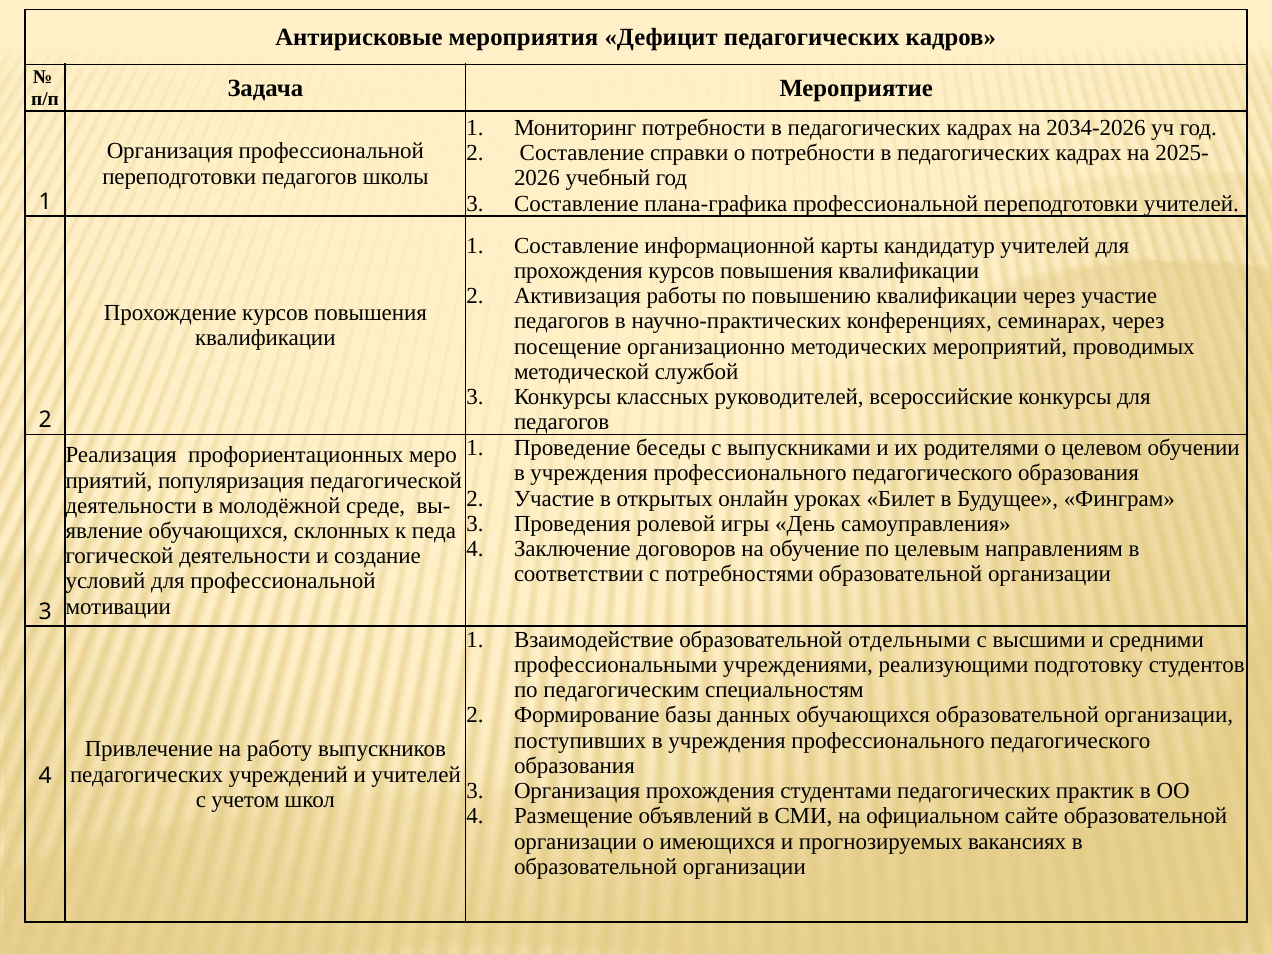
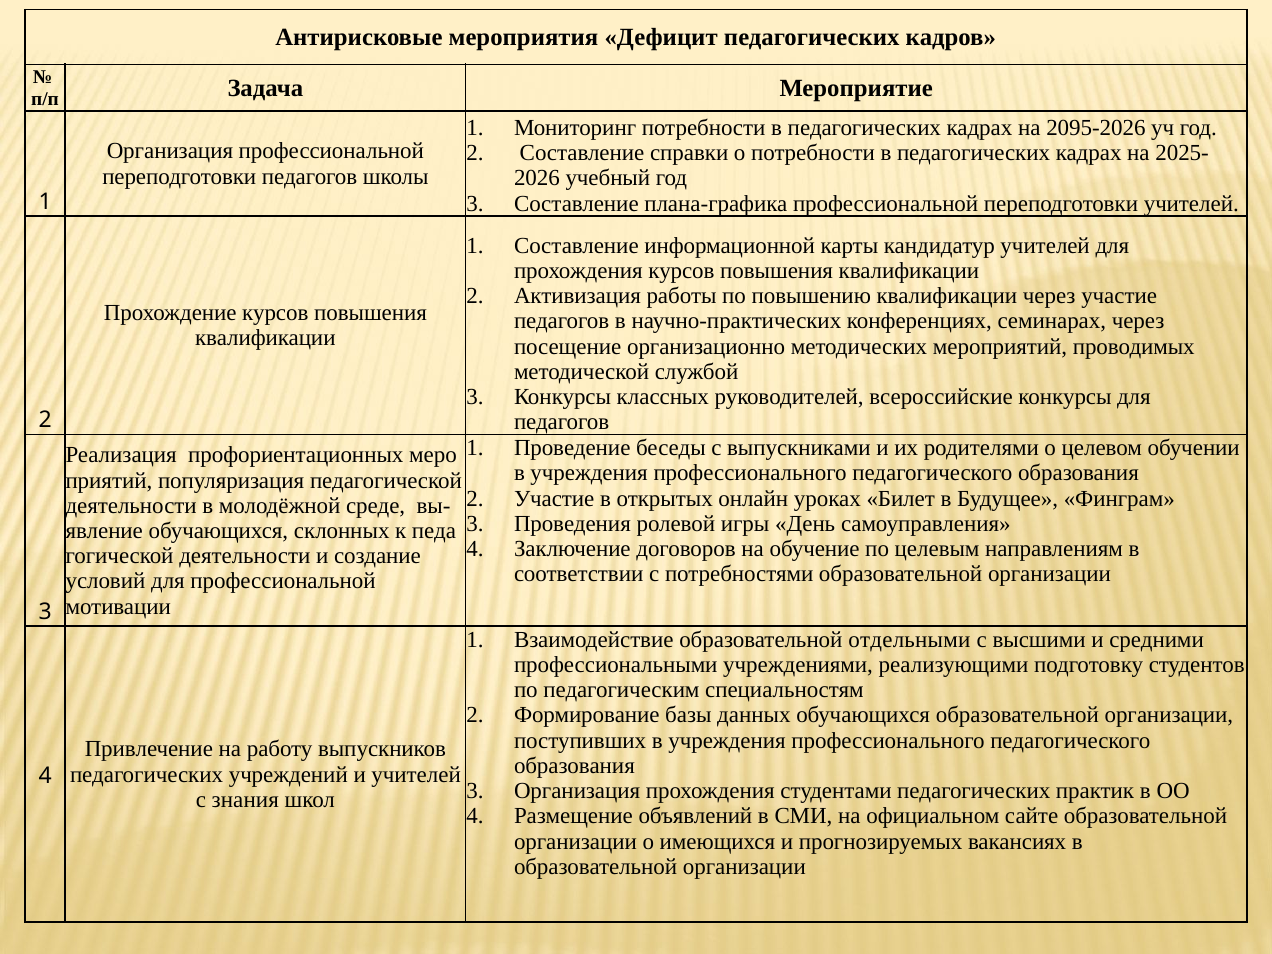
2034-2026: 2034-2026 -> 2095-2026 (1096, 128)
учетом: учетом -> знания (245, 800)
